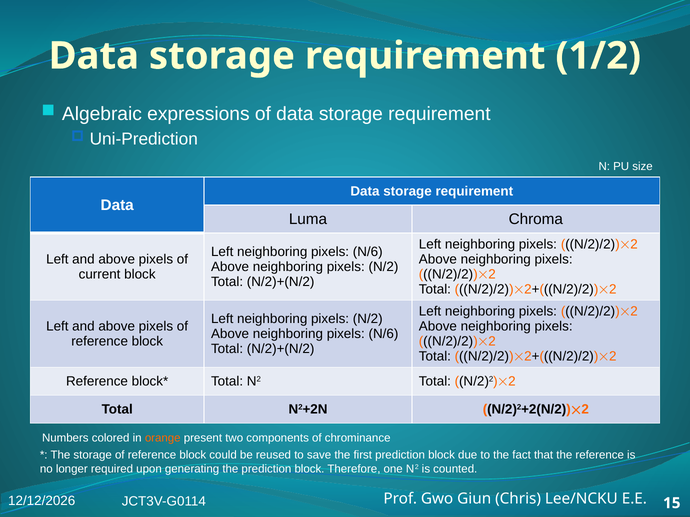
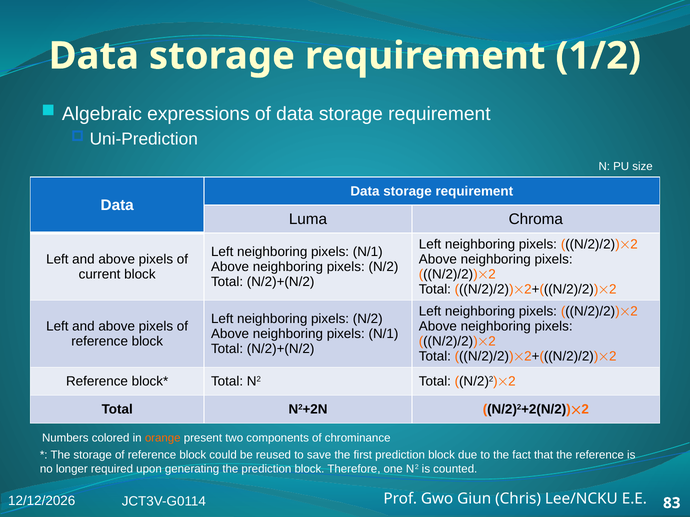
Left neighboring pixels N/6: N/6 -> N/1 (368, 252)
Above neighboring pixels N/6: N/6 -> N/1 (383, 334)
15: 15 -> 83 (672, 504)
